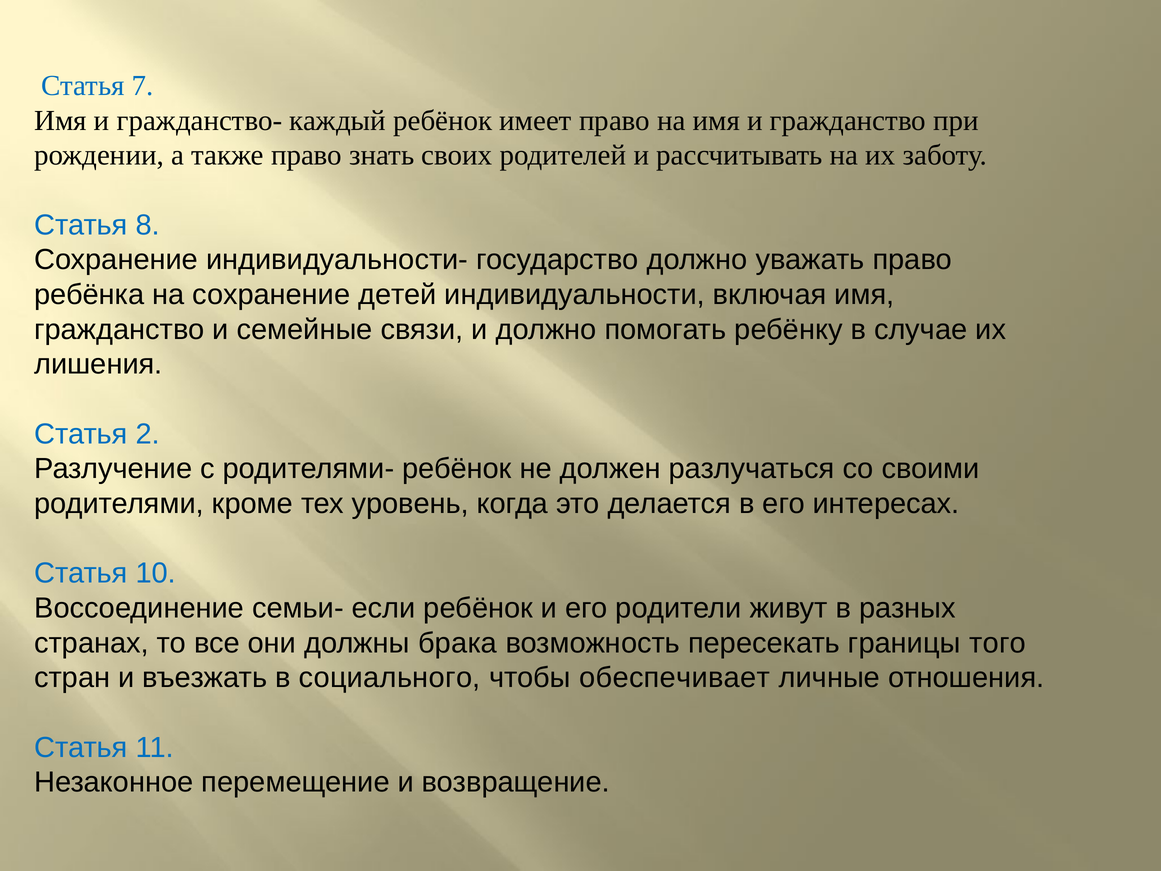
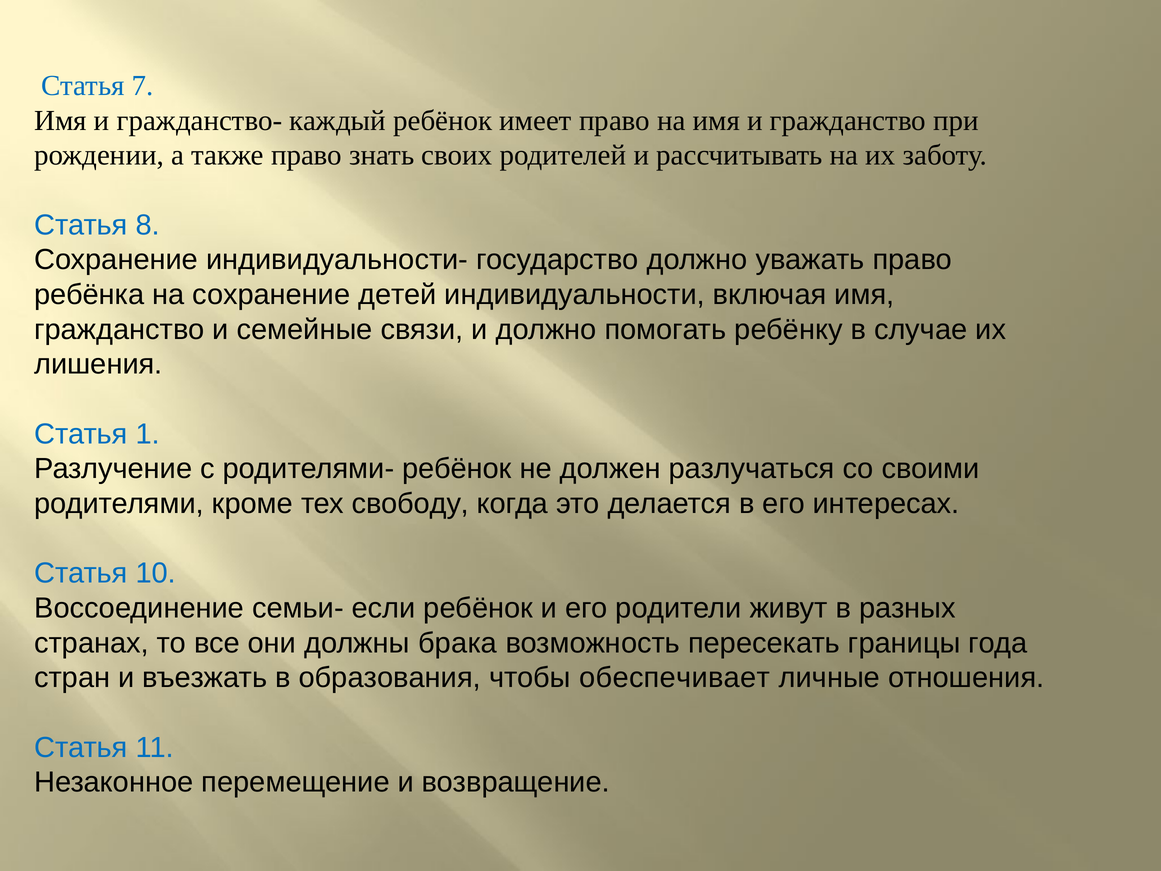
2: 2 -> 1 (148, 434)
уровень: уровень -> свободу (410, 504)
того: того -> года (998, 643)
социального: социального -> образования (390, 678)
